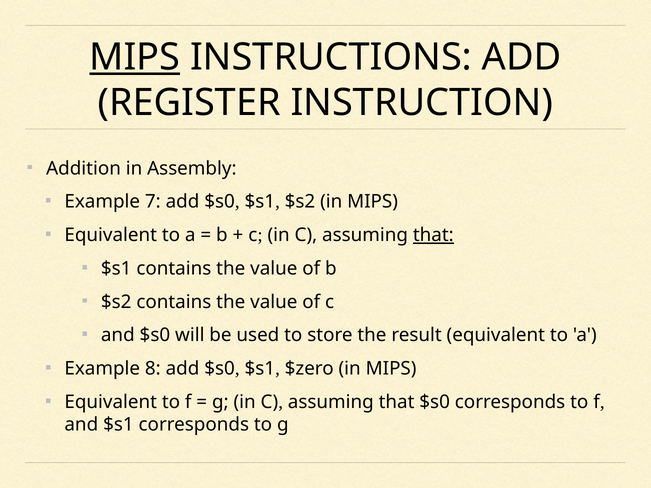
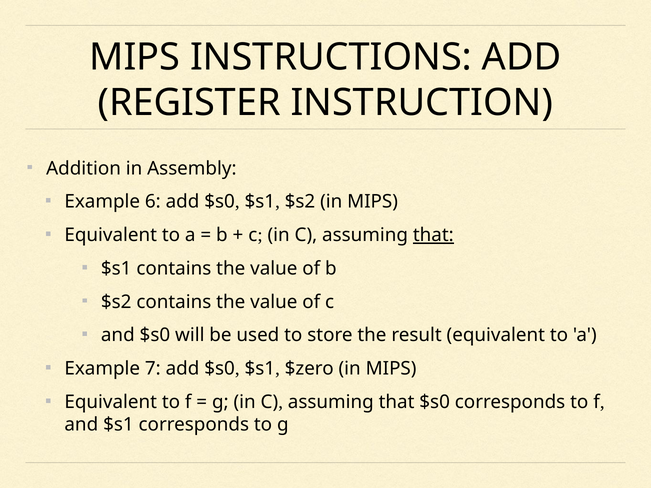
MIPS underline: present -> none (135, 57)
7: 7 -> 6 (153, 202)
8: 8 -> 7 (153, 369)
